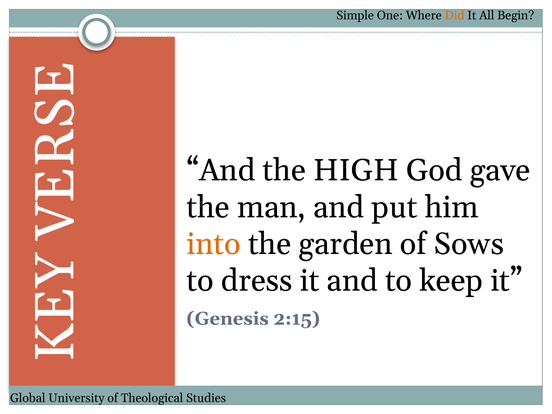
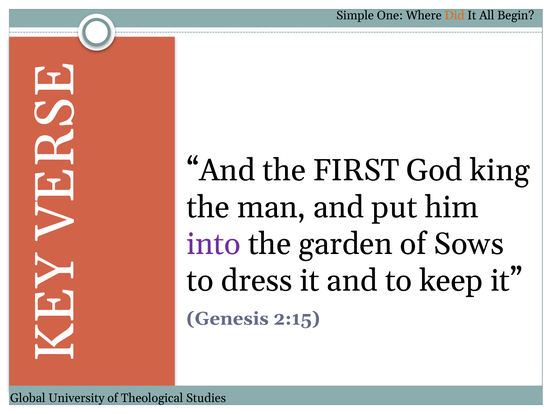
HIGH: HIGH -> FIRST (356, 170)
gave: gave -> king (500, 170)
into colour: orange -> purple (214, 244)
